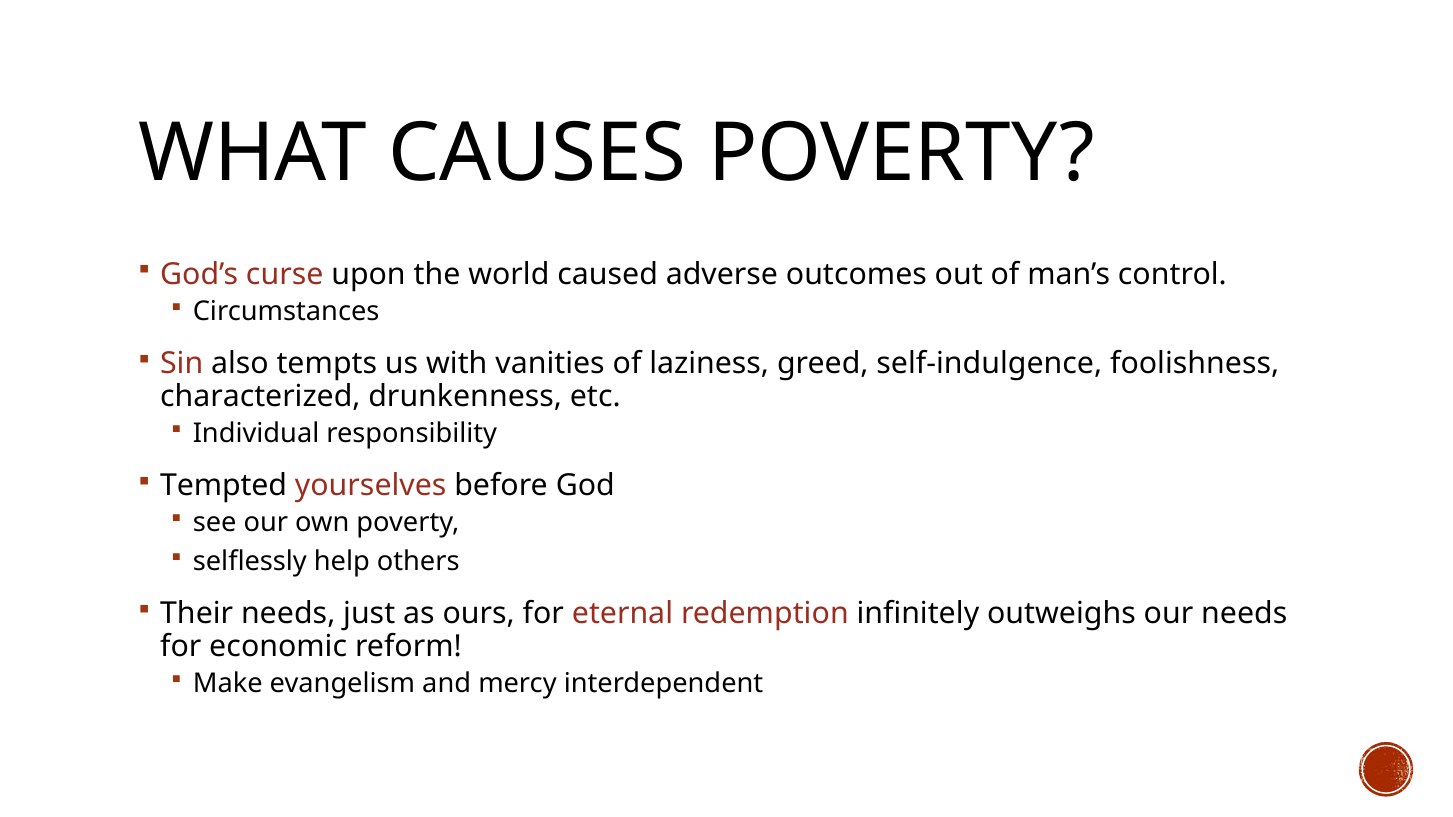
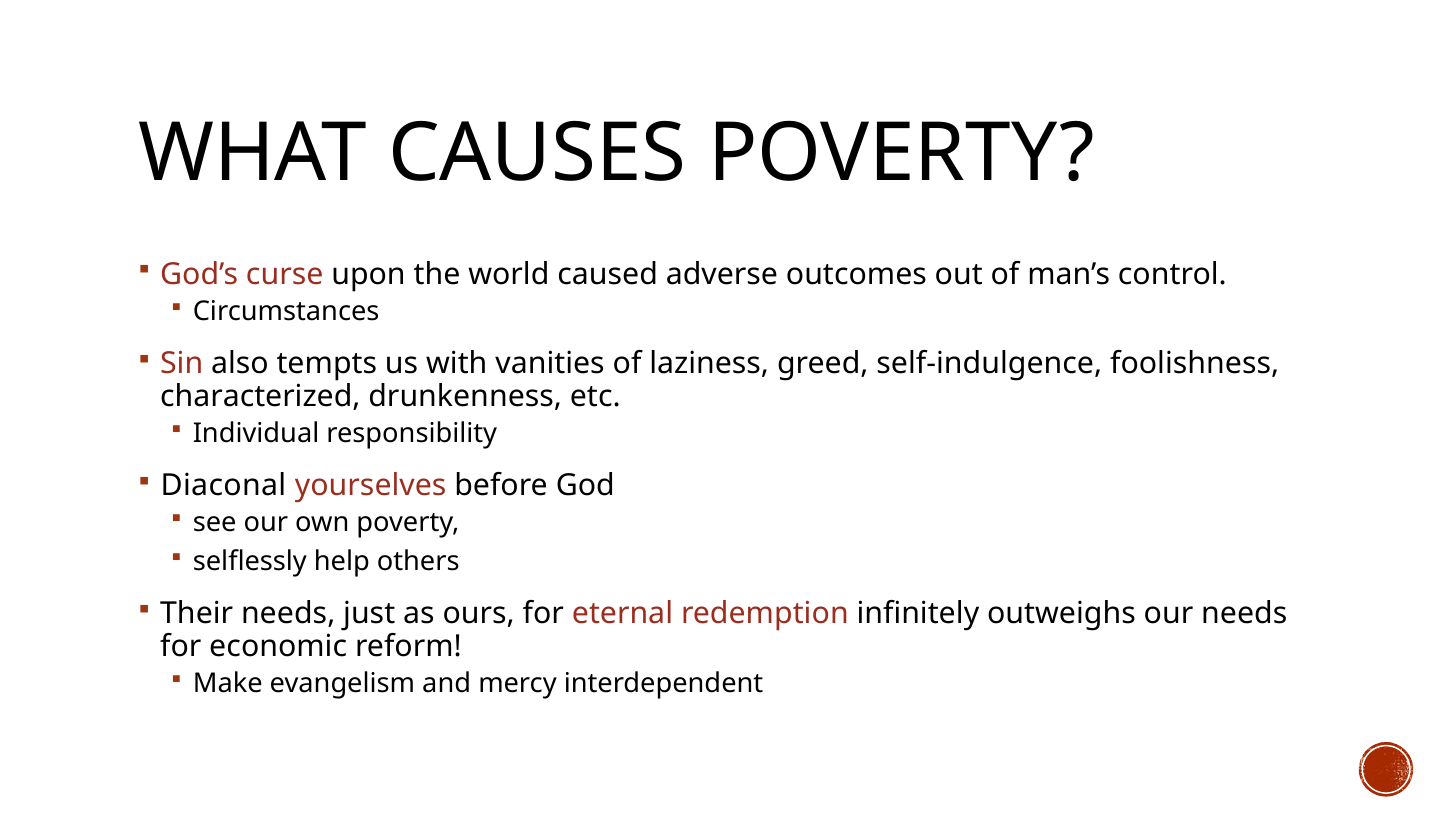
Tempted: Tempted -> Diaconal (223, 486)
